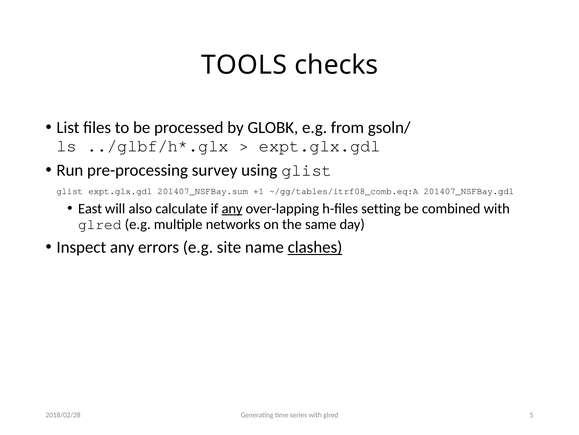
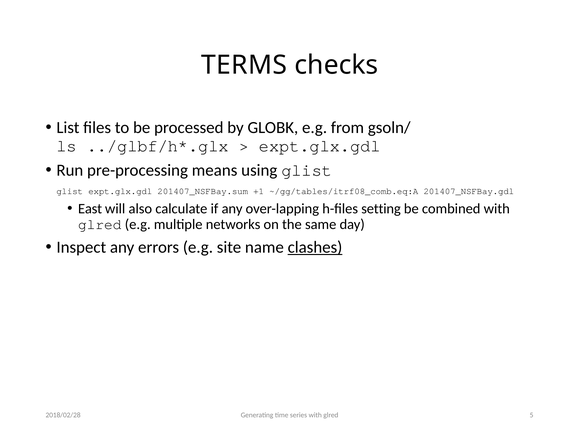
TOOLS: TOOLS -> TERMS (244, 65)
survey: survey -> means (215, 170)
any underline: present -> none (232, 208)
